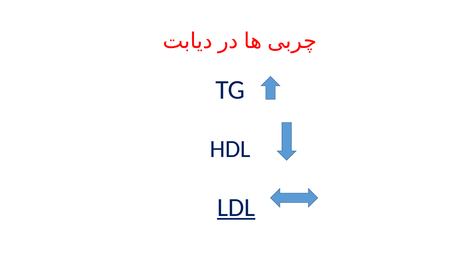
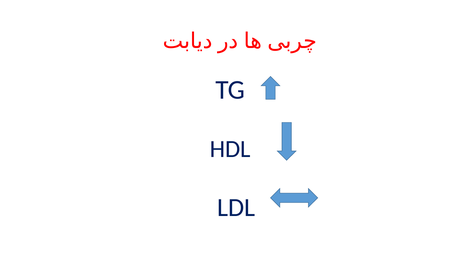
LDL underline: present -> none (236, 208)
